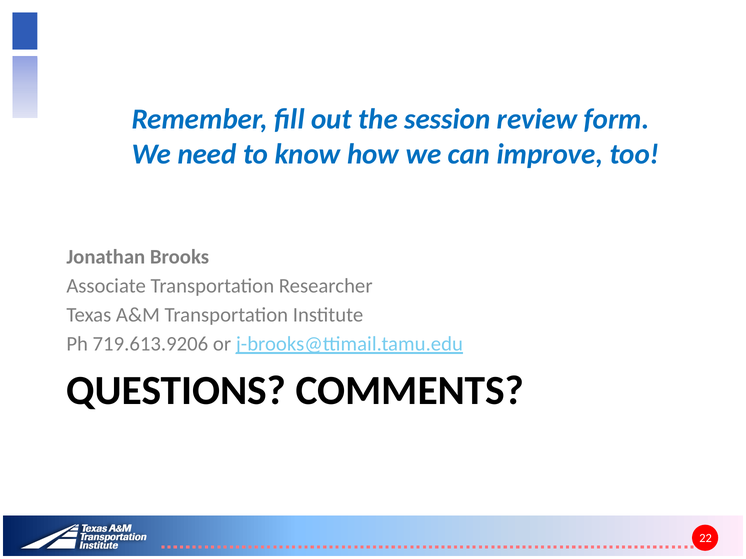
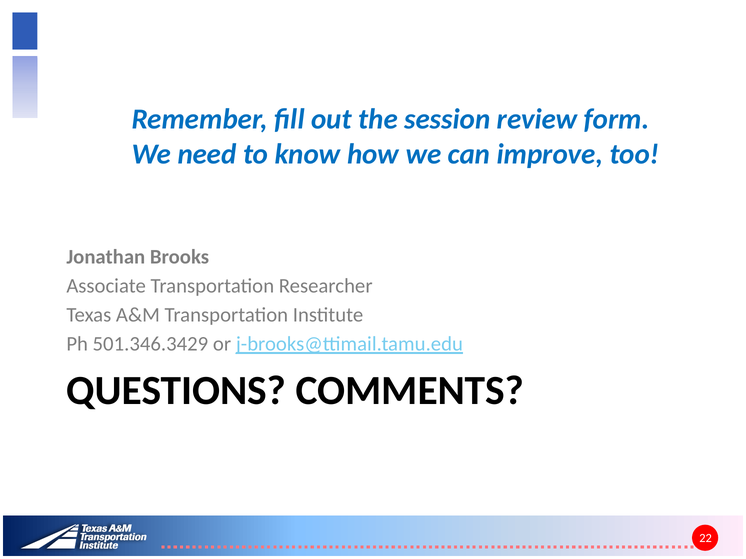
719.613.9206: 719.613.9206 -> 501.346.3429 (150, 344)
